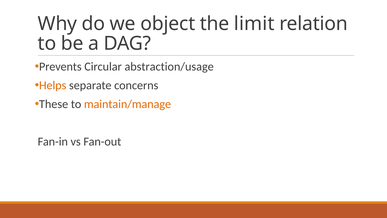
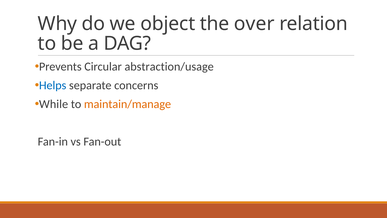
limit: limit -> over (254, 24)
Helps colour: orange -> blue (53, 85)
These: These -> While (54, 104)
